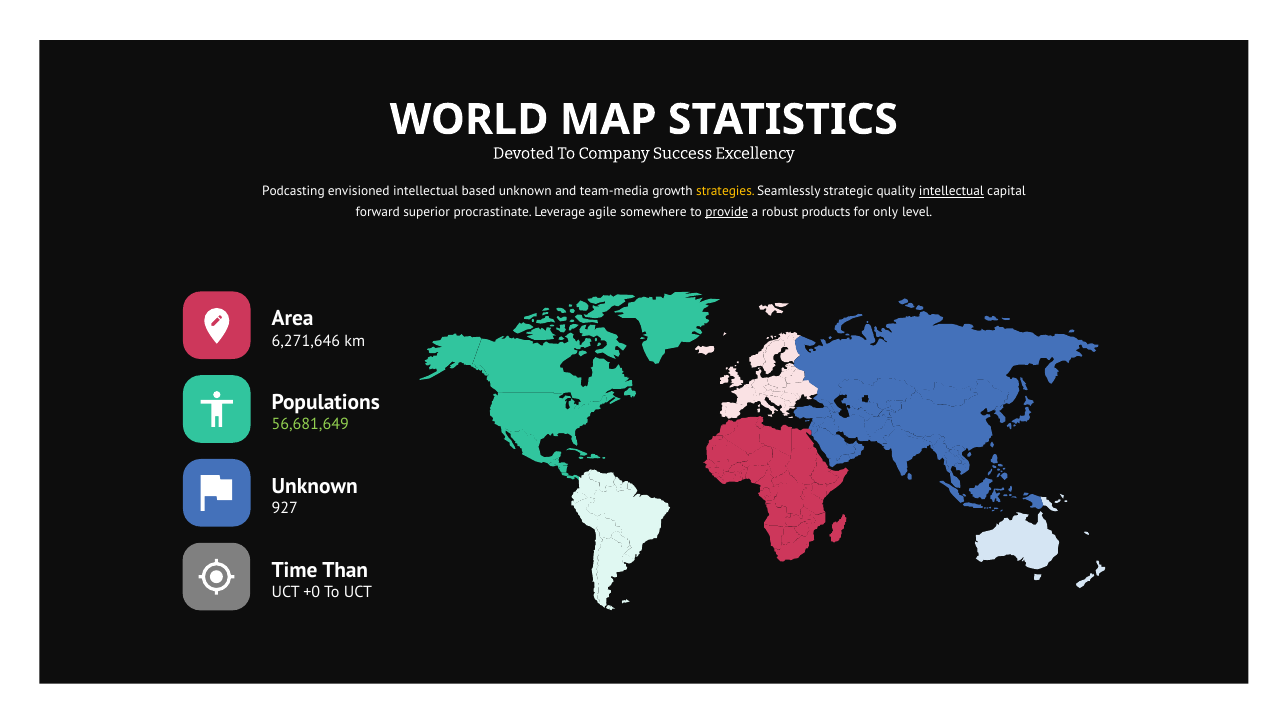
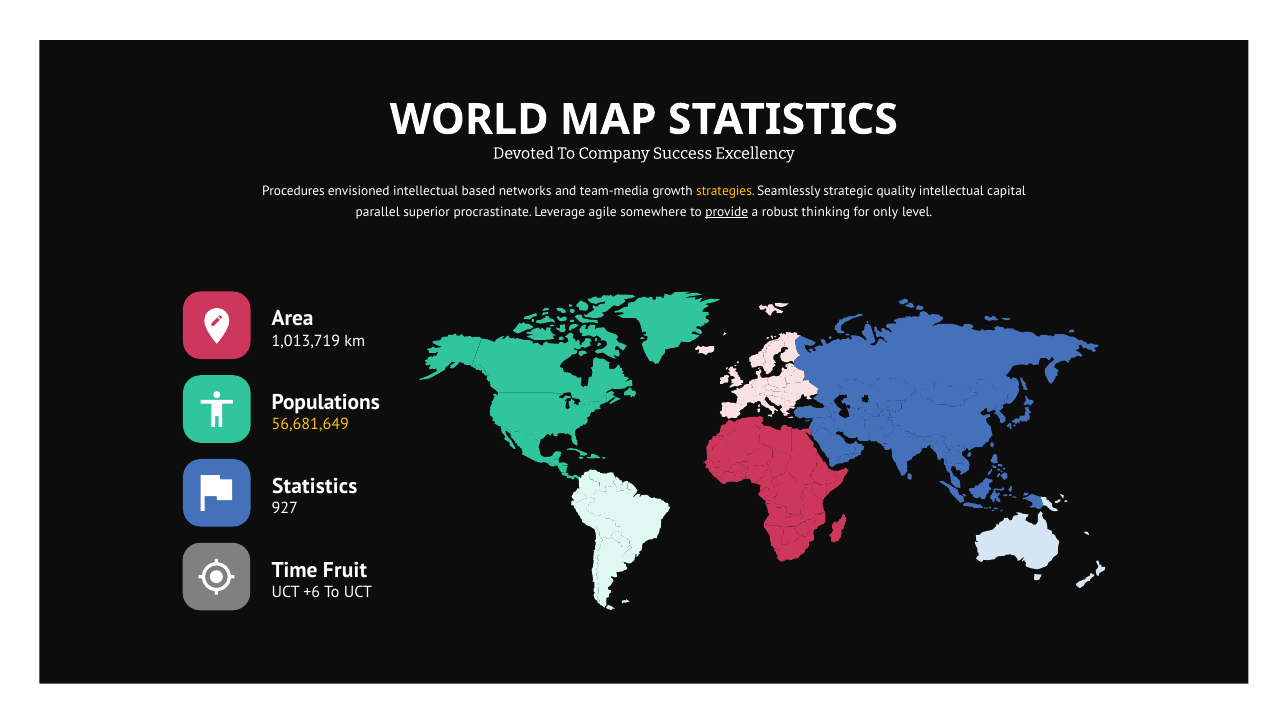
Podcasting: Podcasting -> Procedures (293, 192)
based unknown: unknown -> networks (525, 192)
intellectual underline: present -> none (951, 192)
forward: forward -> parallel (378, 212)
products: products -> thinking (826, 212)
6,271,646: 6,271,646 -> 1,013,719 (306, 341)
56,681,649 colour: light green -> yellow (310, 425)
Unknown: Unknown -> Statistics (315, 487)
Than: Than -> Fruit (345, 570)
+0: +0 -> +6 (312, 593)
